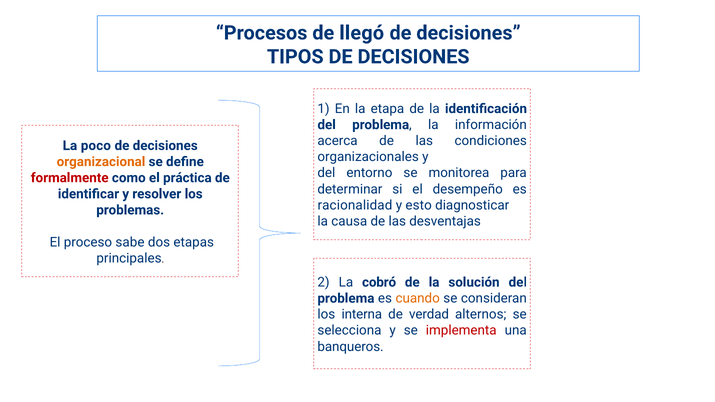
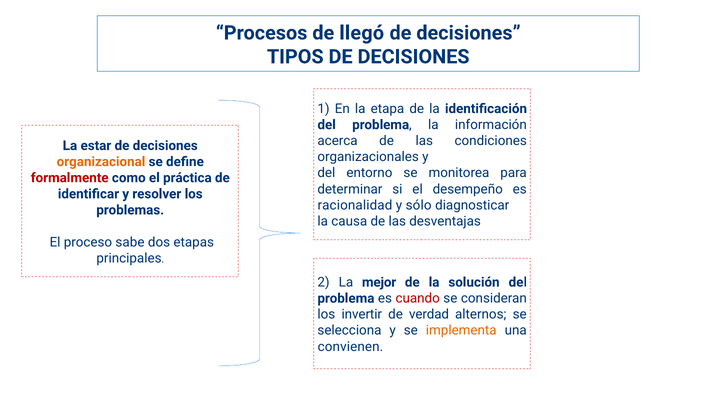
poco: poco -> estar (96, 146)
esto: esto -> sólo (419, 205)
cobró: cobró -> mejor (379, 282)
cuando colour: orange -> red (418, 298)
interna: interna -> invertir (362, 315)
implementa colour: red -> orange (461, 331)
banqueros: banqueros -> convienen (350, 347)
